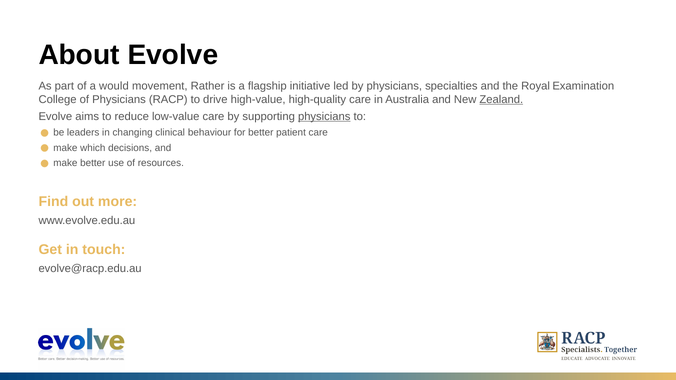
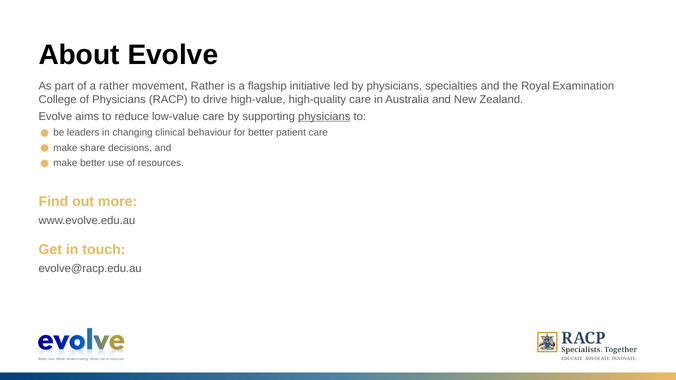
a would: would -> rather (114, 86)
Zealand underline: present -> none (501, 99)
which: which -> share (93, 148)
